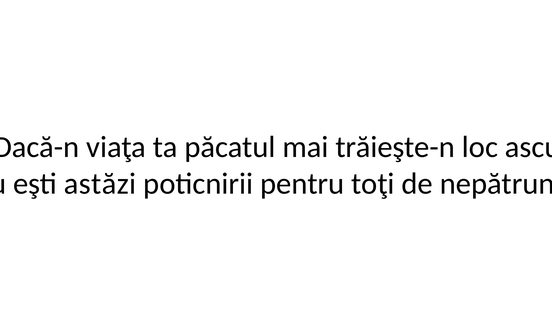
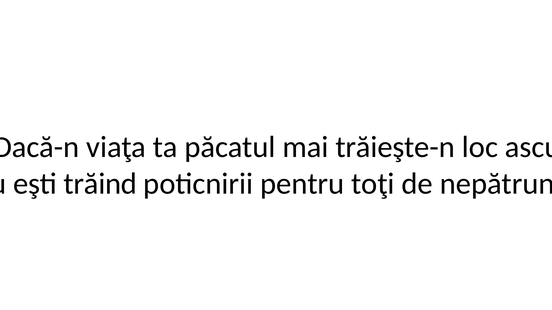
astăzi: astăzi -> trăind (100, 184)
